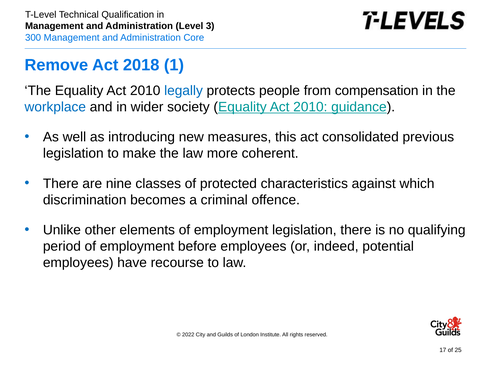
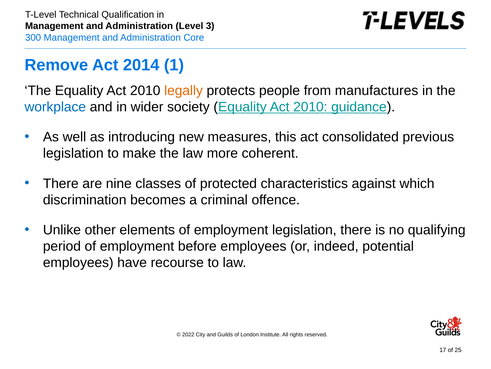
2018: 2018 -> 2014 (141, 65)
legally colour: blue -> orange (184, 90)
compensation: compensation -> manufactures (377, 90)
